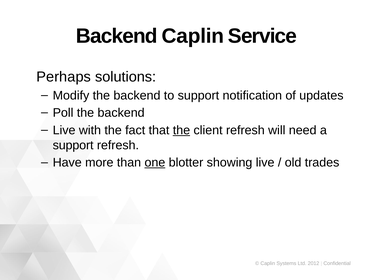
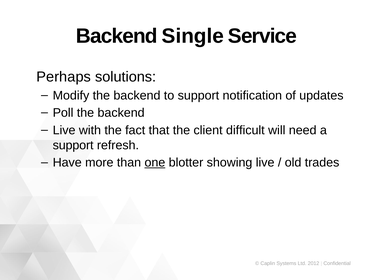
Backend Caplin: Caplin -> Single (193, 36)
the underline: present -> none (181, 130)
client refresh: refresh -> difficult (245, 130)
